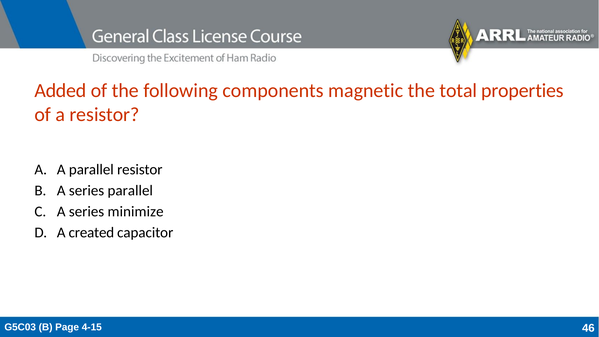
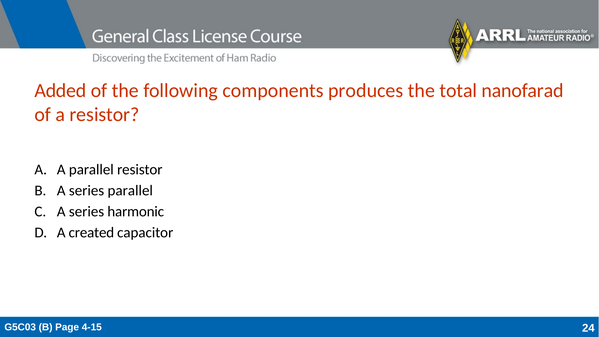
magnetic: magnetic -> produces (366, 90)
properties: properties -> nanofarad (523, 90)
minimize: minimize -> harmonic (136, 211)
46: 46 -> 24 (588, 328)
